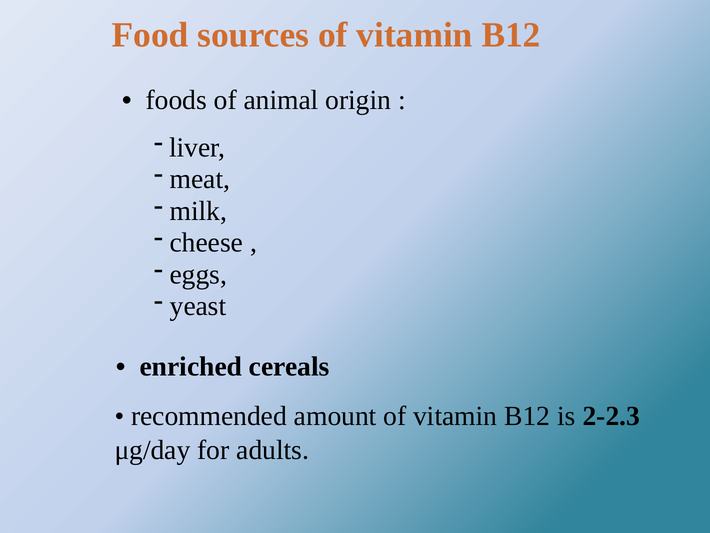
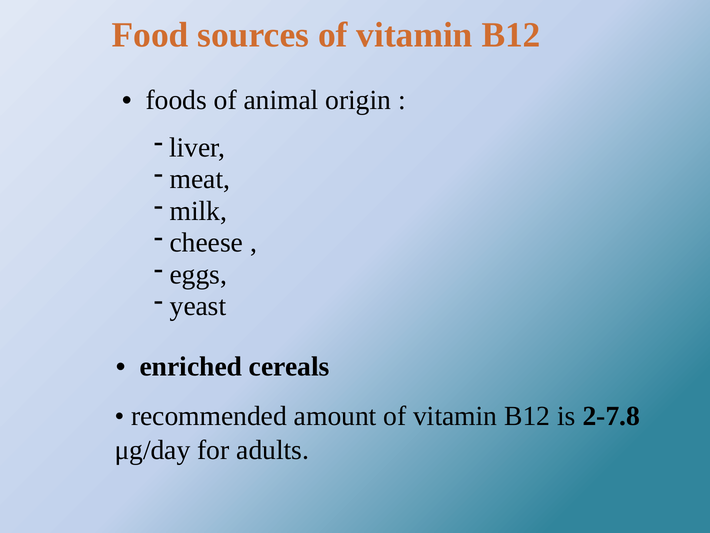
2-2.3: 2-2.3 -> 2-7.8 (611, 416)
